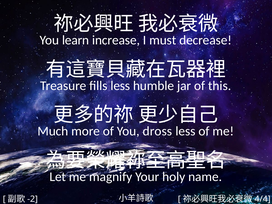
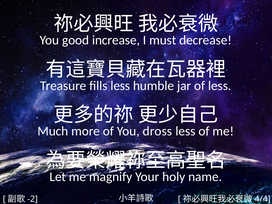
learn: learn -> good (76, 40)
of this: this -> less (220, 86)
